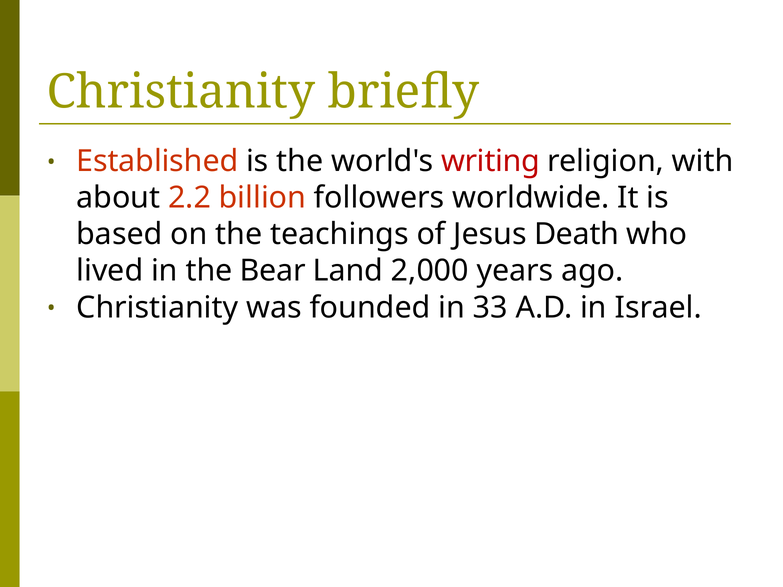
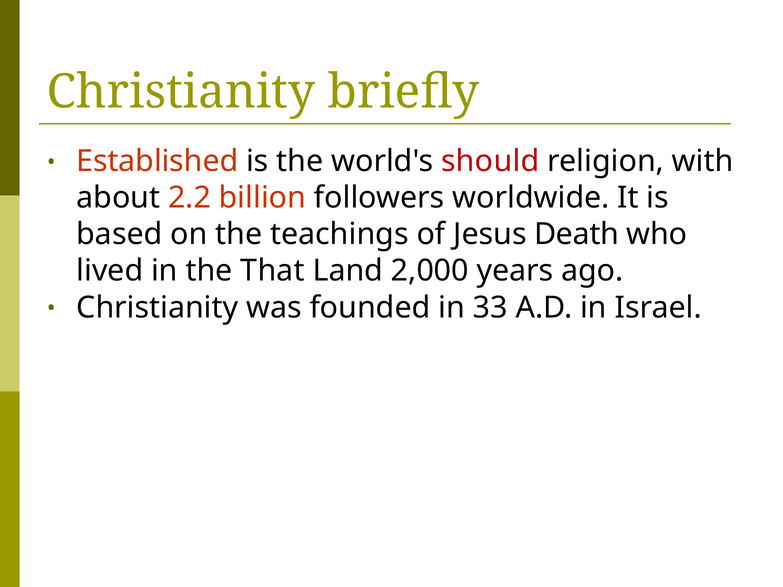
writing: writing -> should (490, 161)
Bear: Bear -> That (273, 271)
